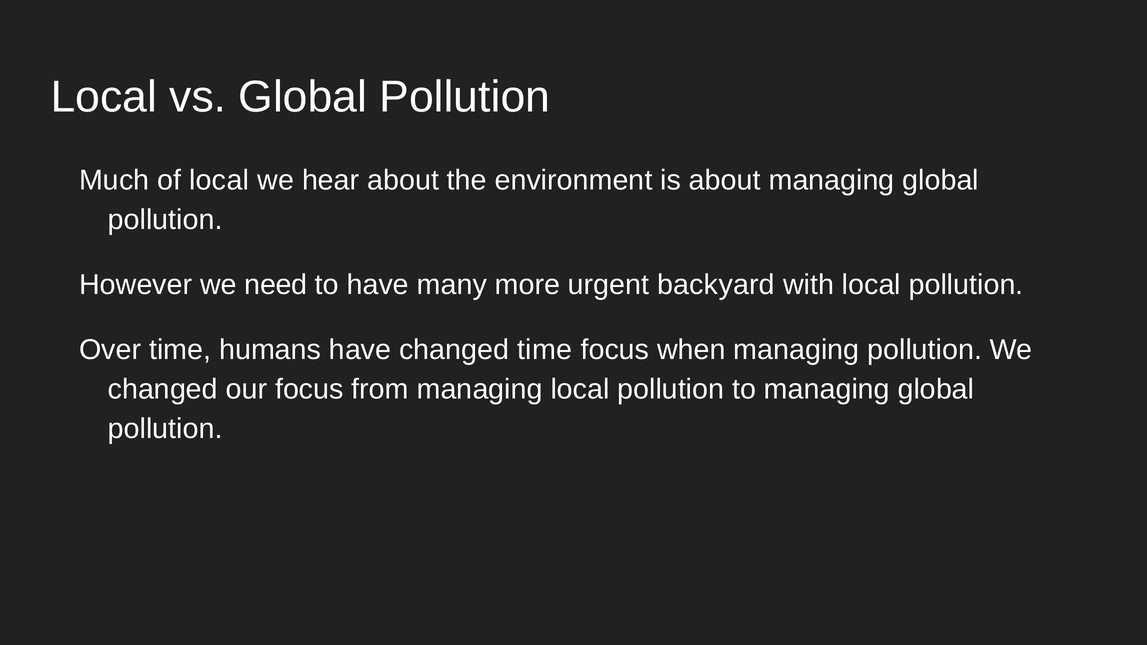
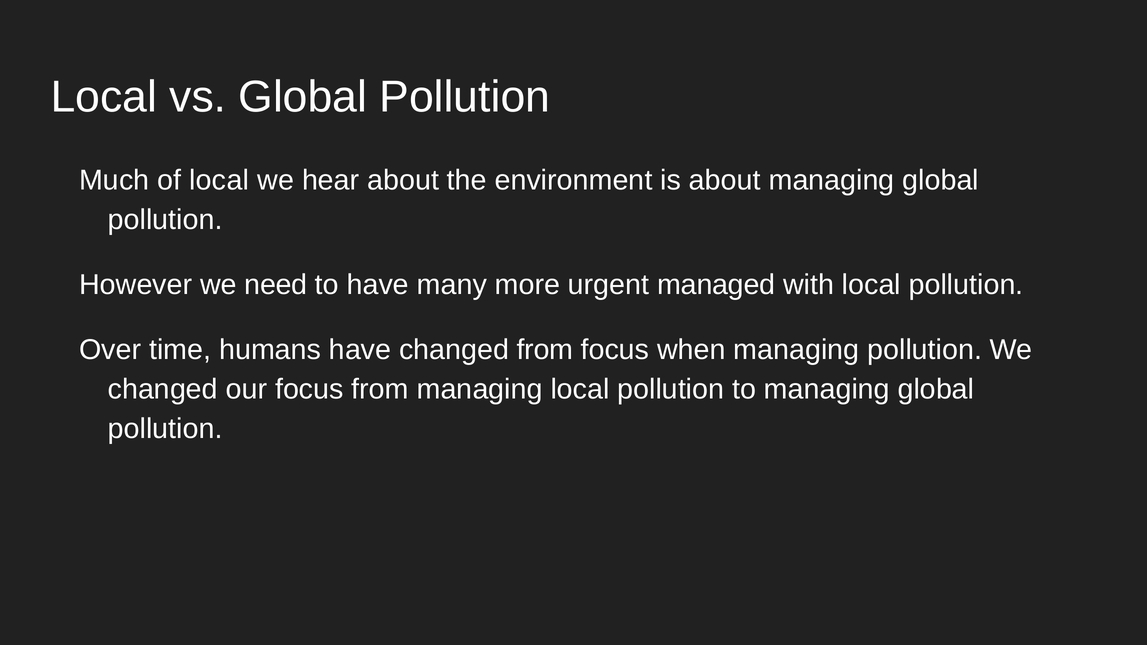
backyard: backyard -> managed (716, 285)
changed time: time -> from (545, 350)
